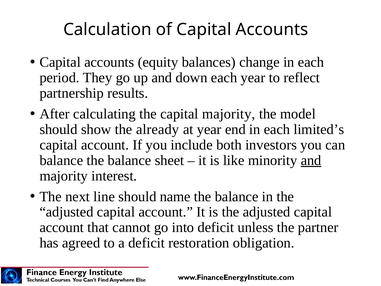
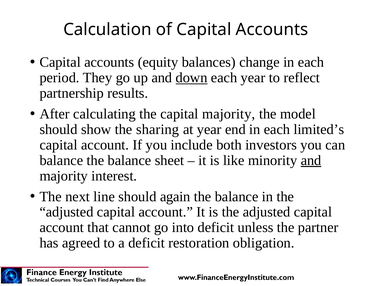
down underline: none -> present (192, 78)
already: already -> sharing (158, 129)
name: name -> again (175, 196)
